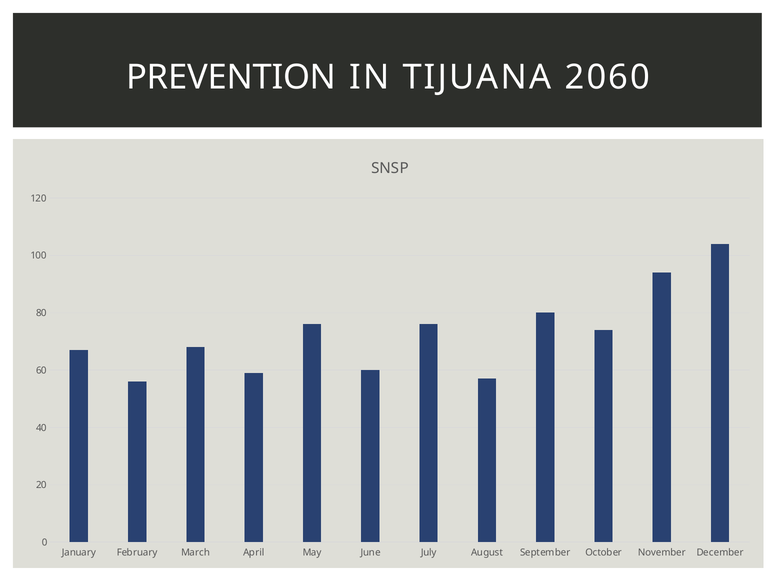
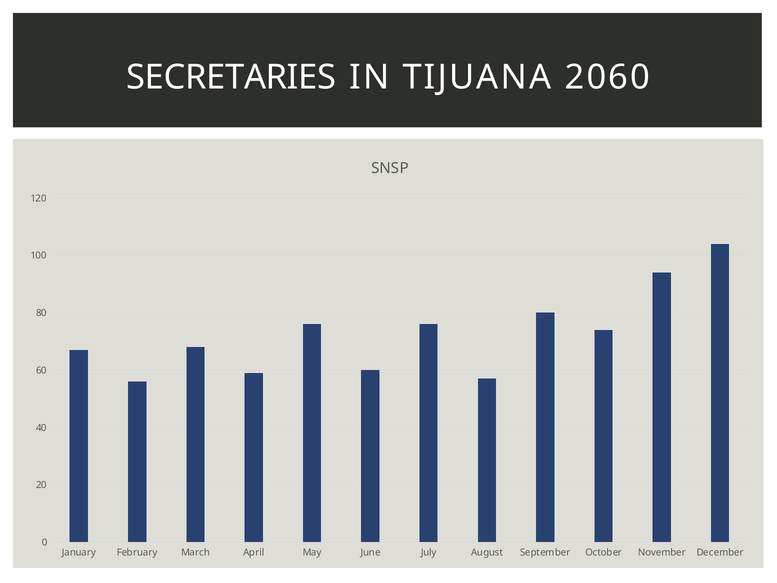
PREVENTION: PREVENTION -> SECRETARIES (231, 77)
